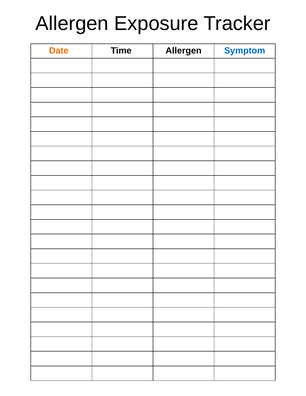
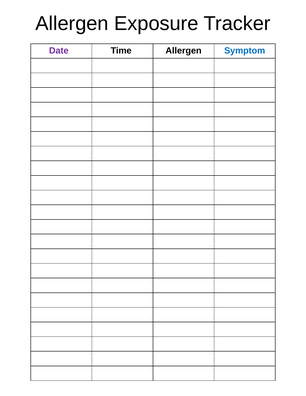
Date colour: orange -> purple (59, 51)
